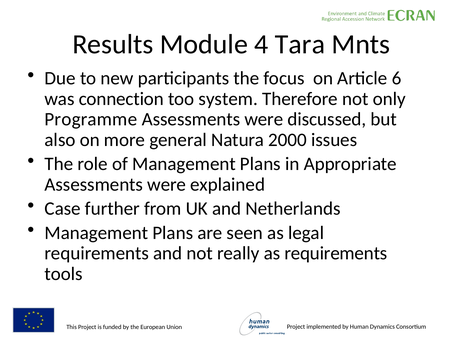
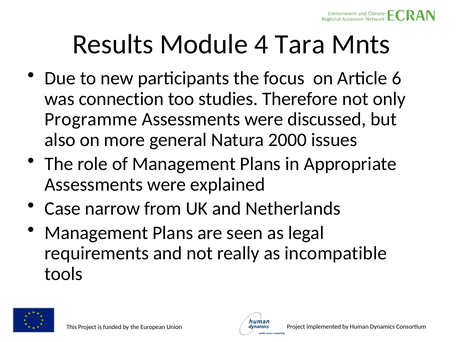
system: system -> studies (228, 99)
further: further -> narrow (112, 209)
as requirements: requirements -> incompatible (336, 254)
